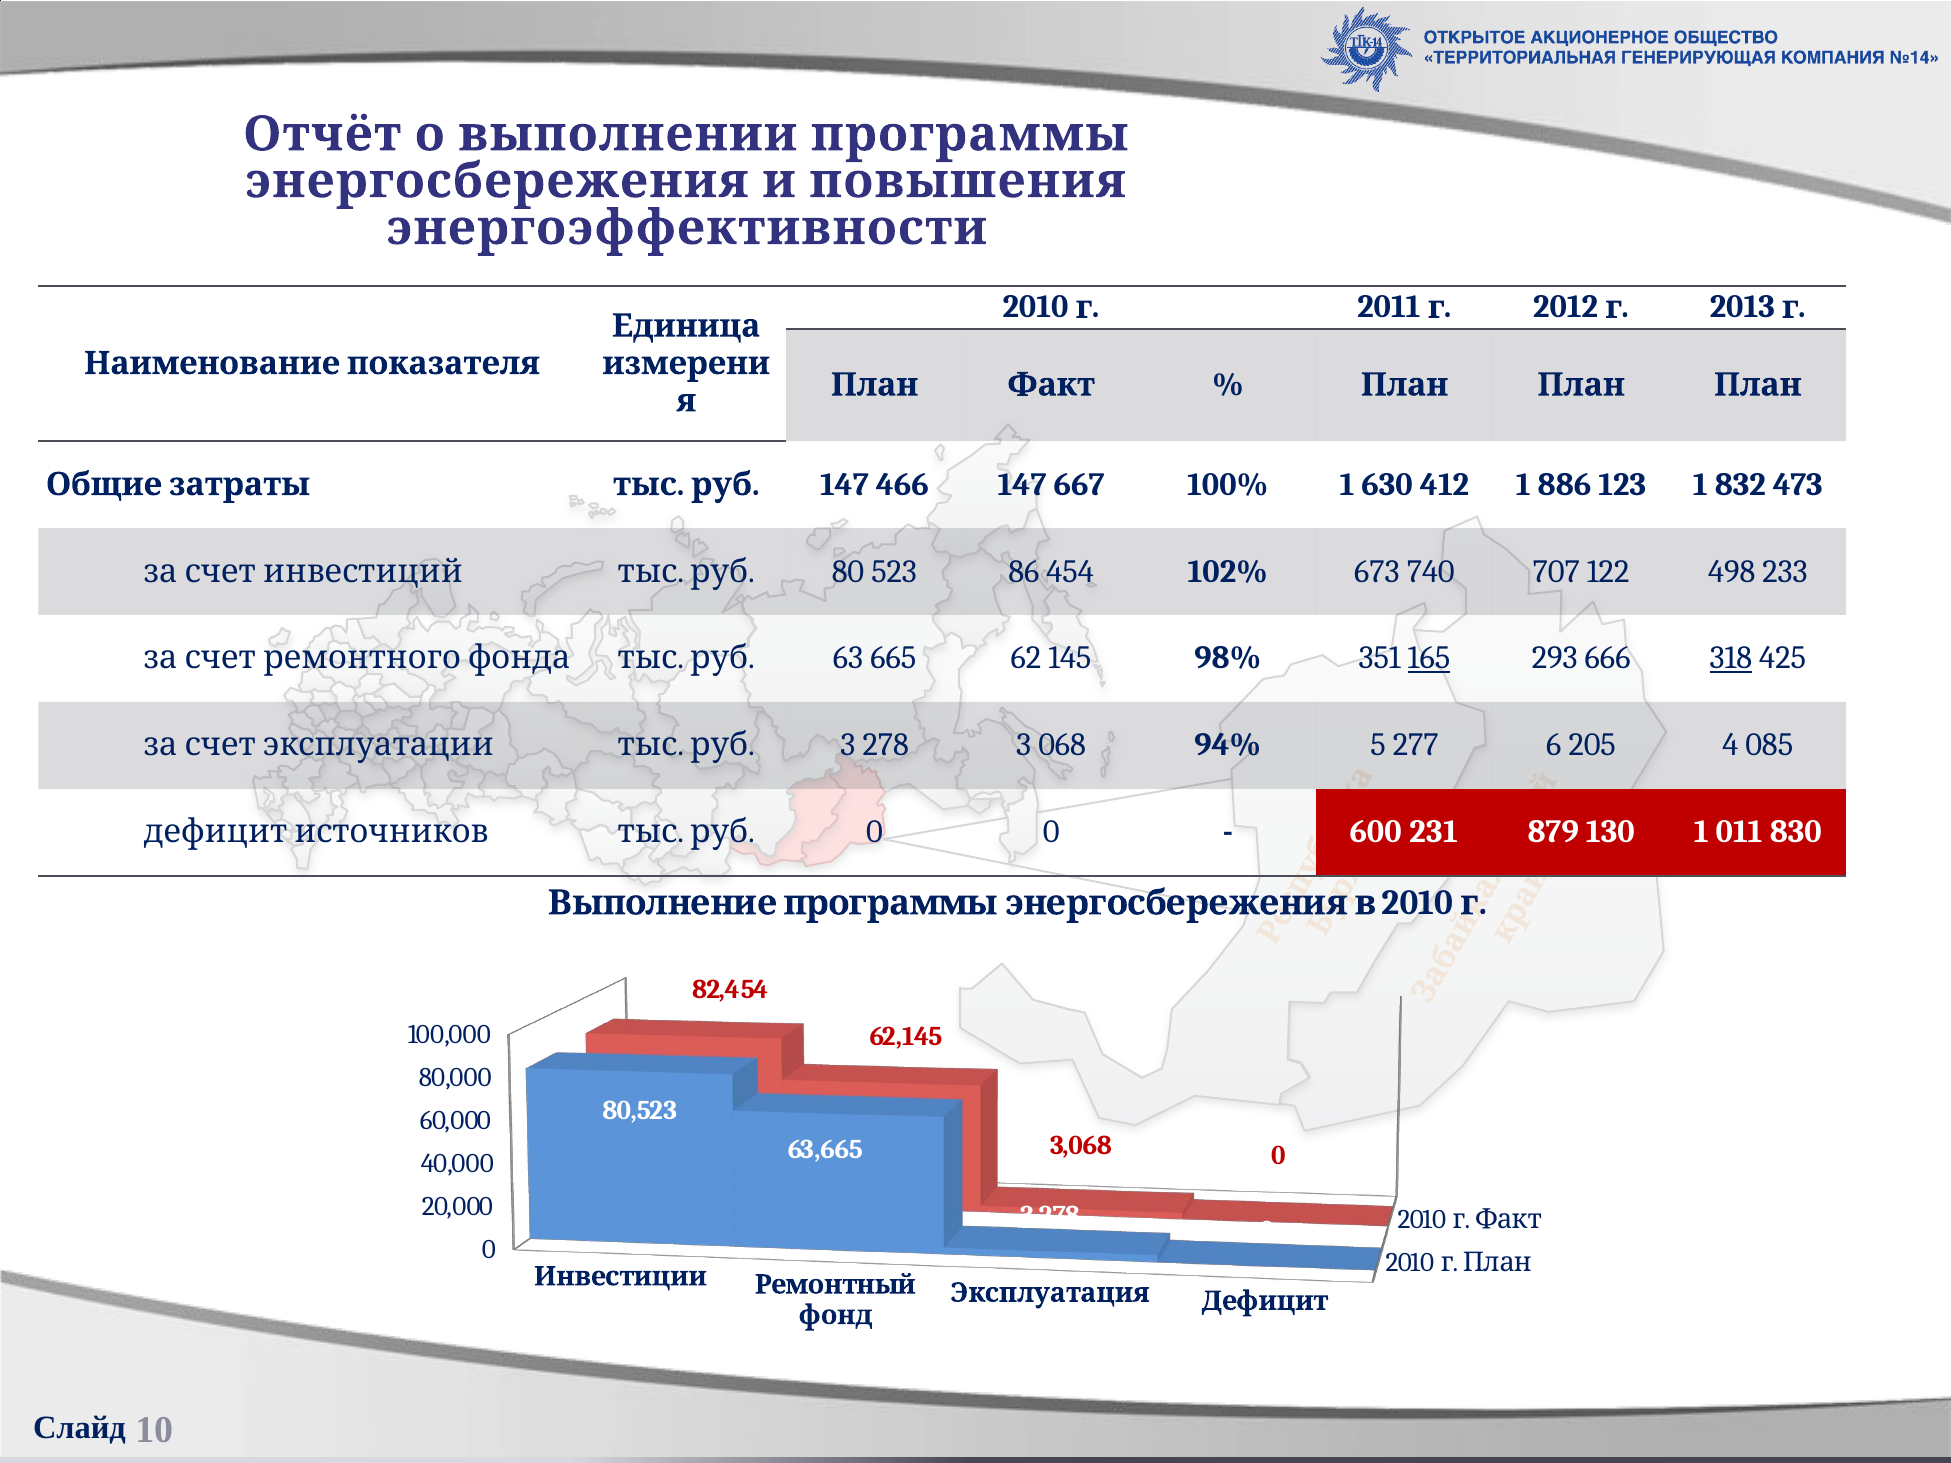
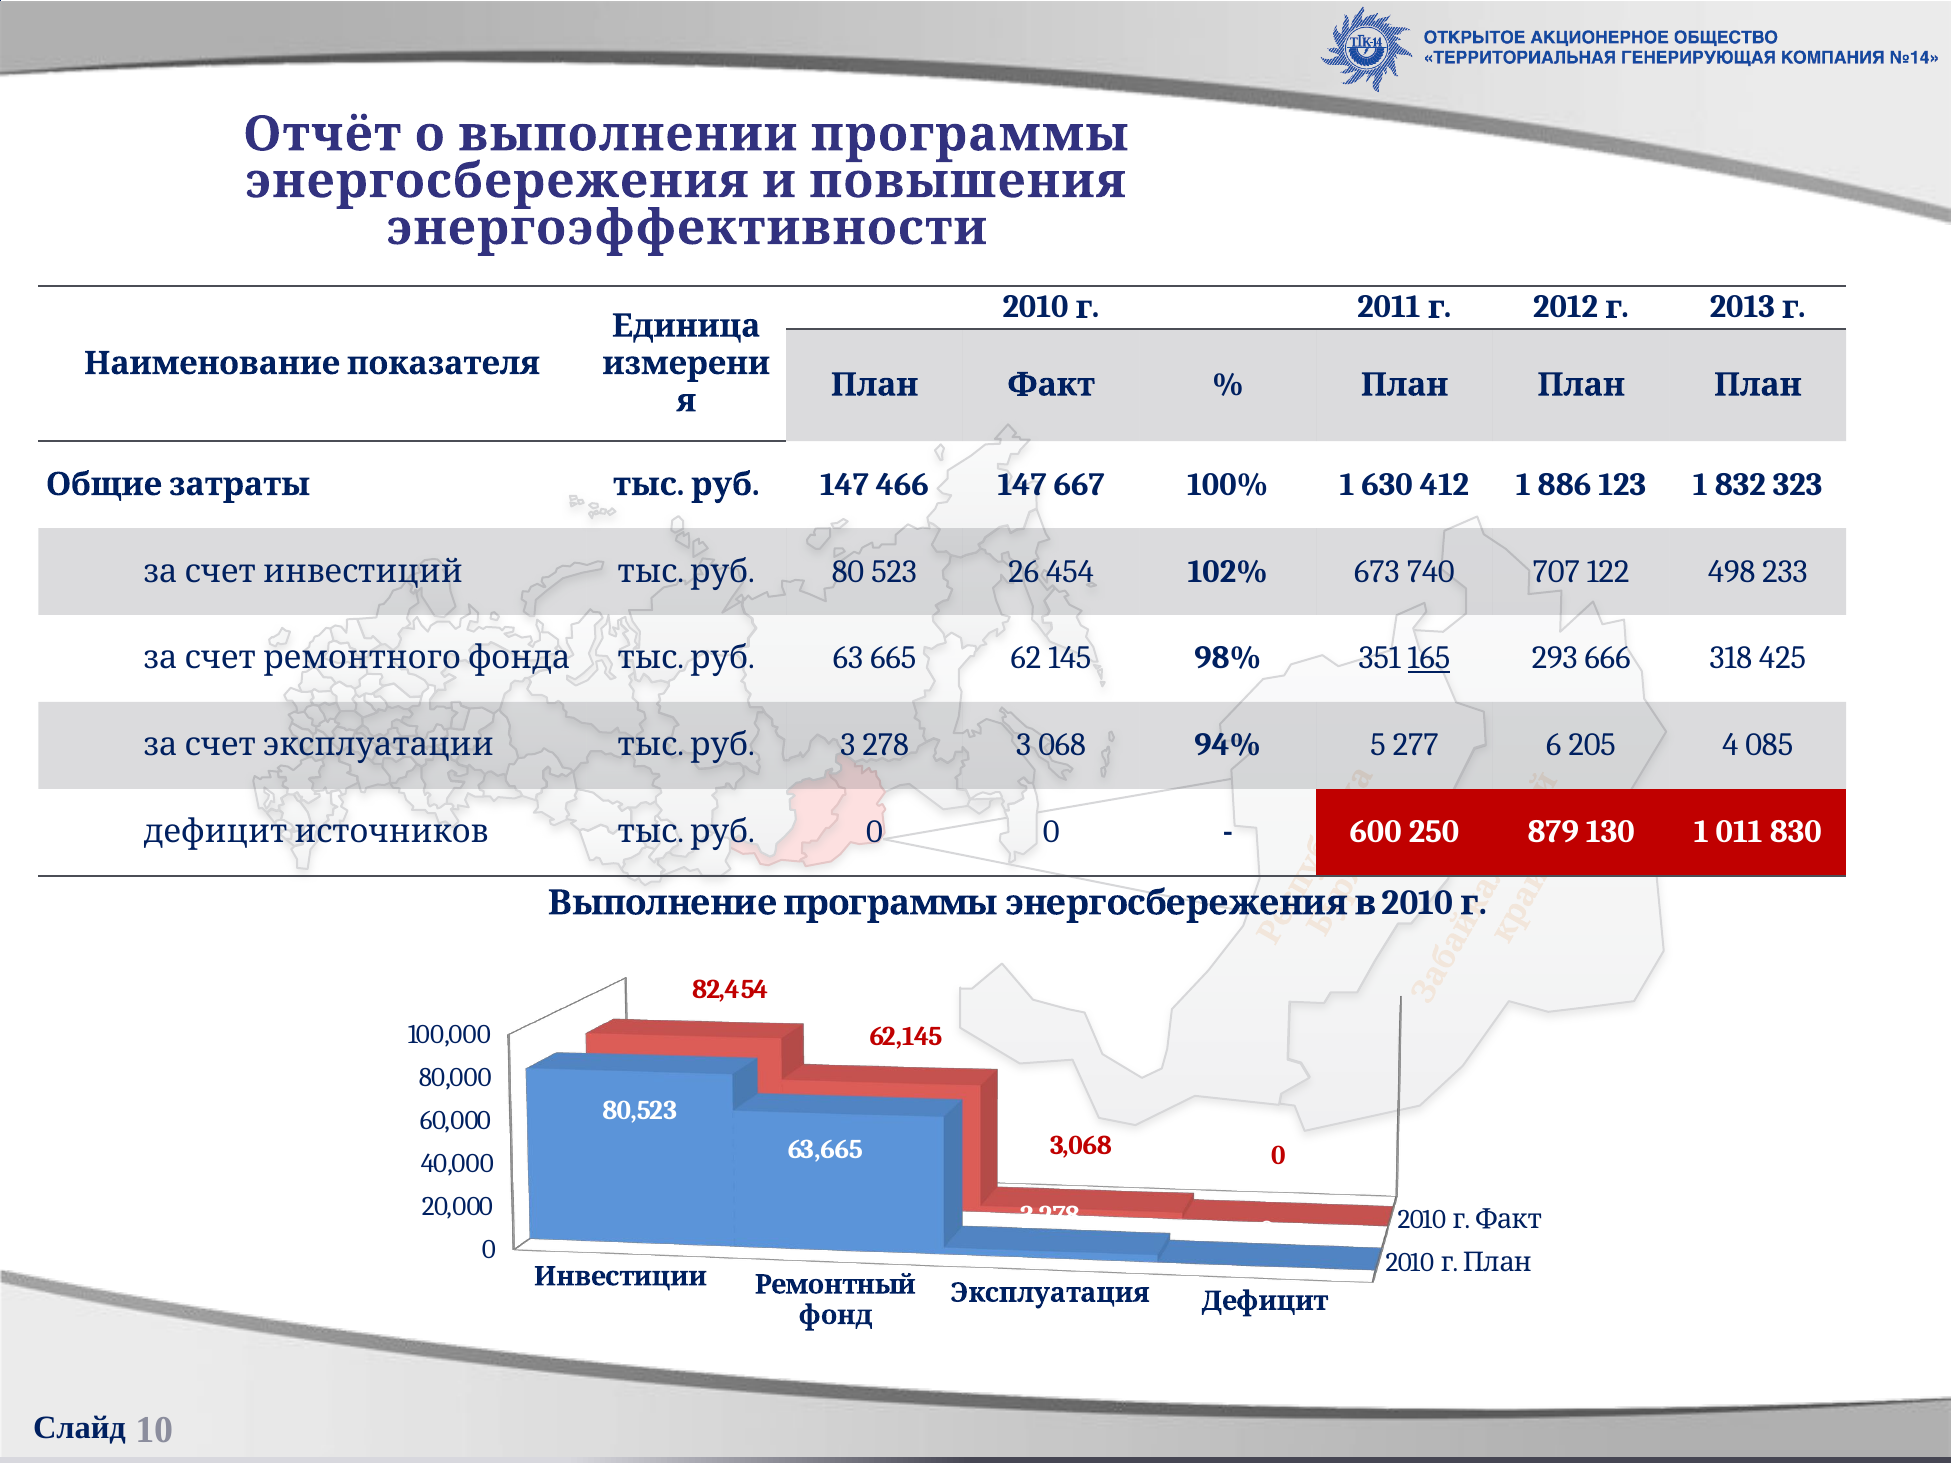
473: 473 -> 323 (1798, 484)
86: 86 -> 26 (1024, 571)
318 underline: present -> none (1731, 658)
231: 231 -> 250 (1434, 832)
